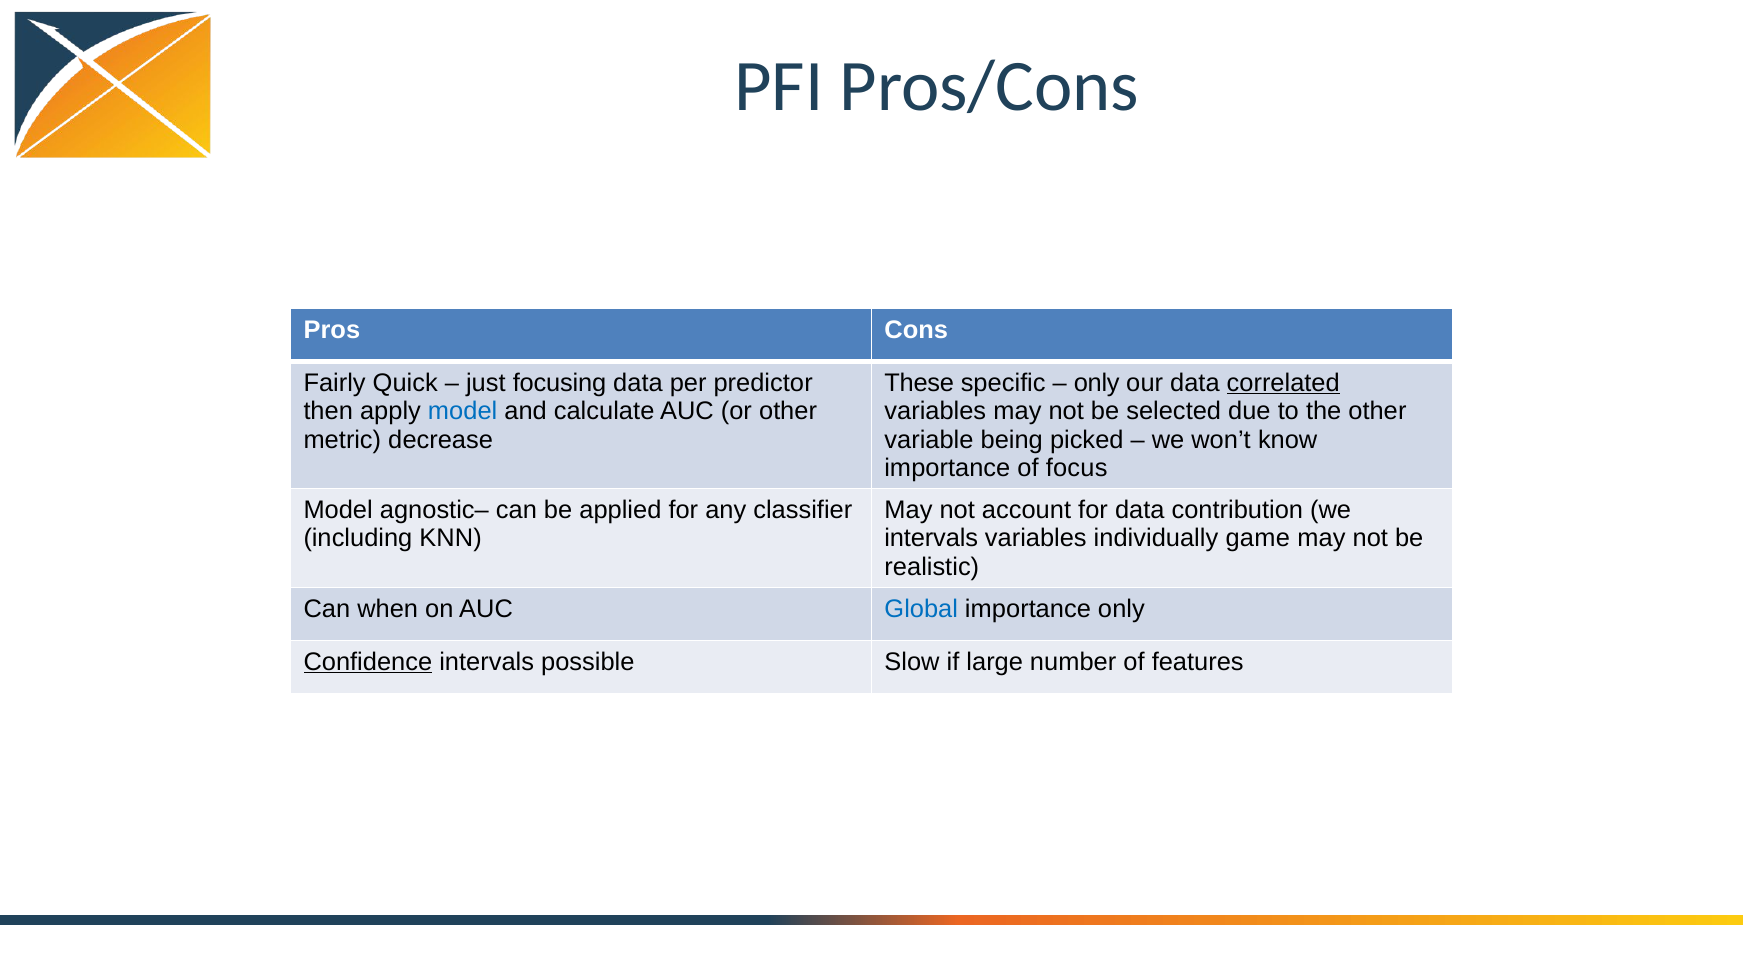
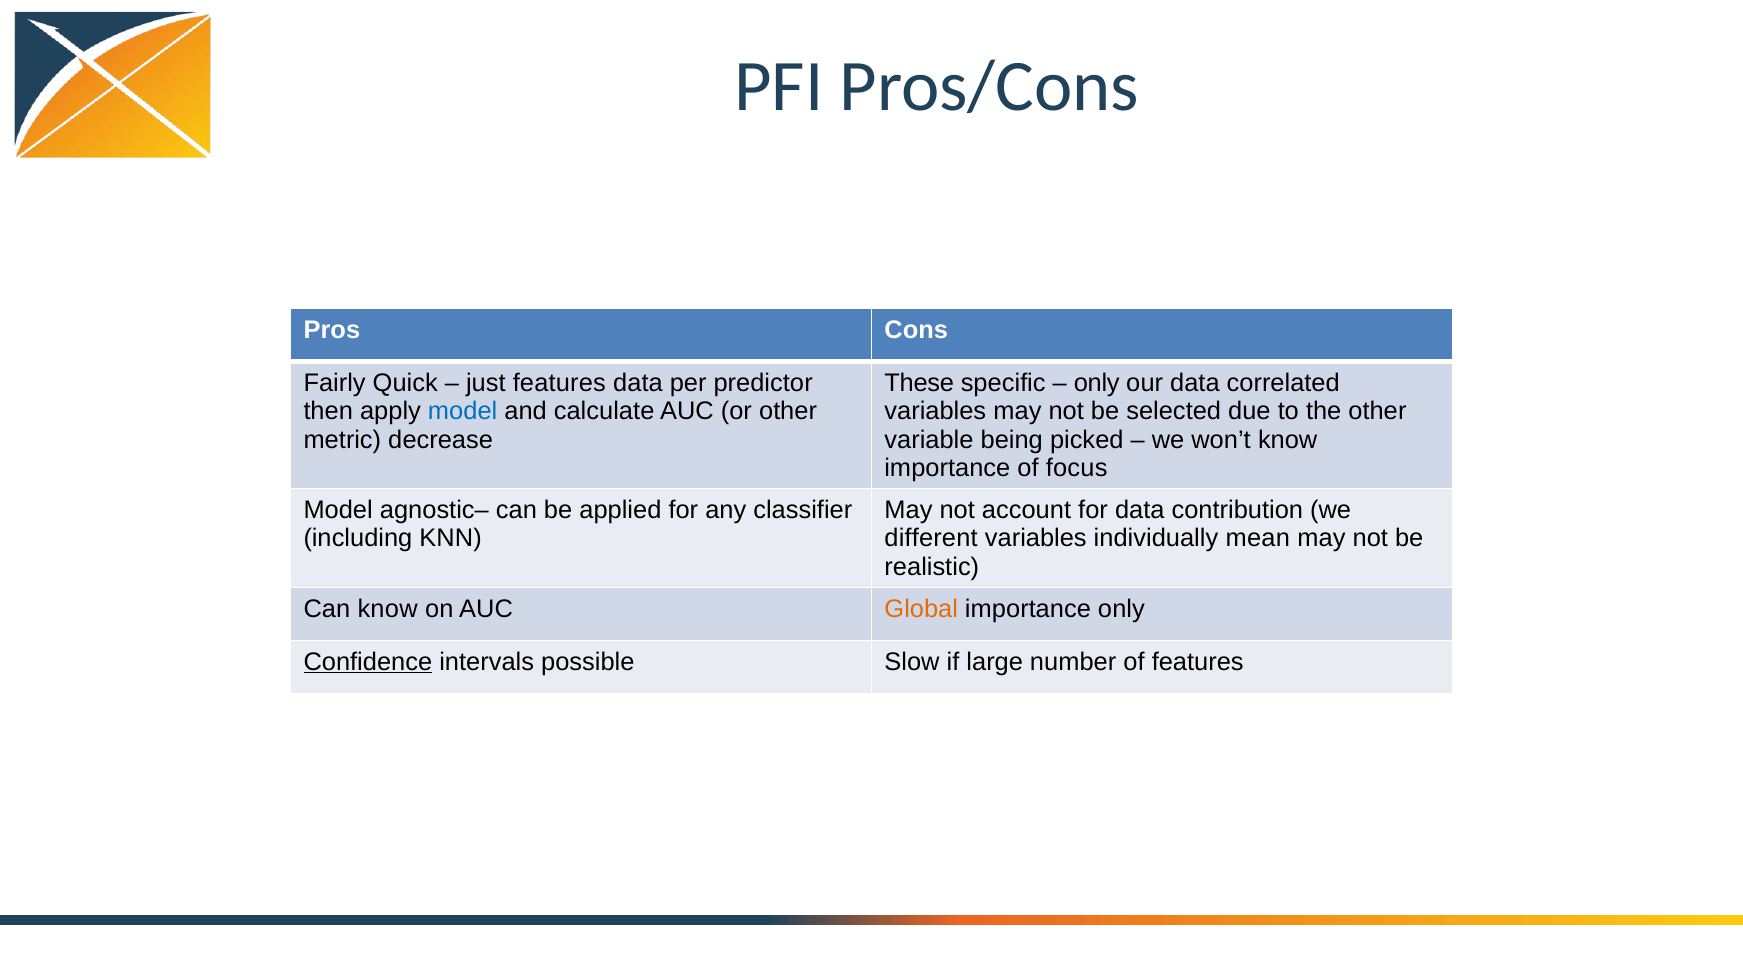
just focusing: focusing -> features (559, 383)
correlated underline: present -> none (1283, 383)
intervals: intervals -> different (931, 539)
game: game -> mean (1258, 539)
Can when: when -> know (388, 609)
Global colour: blue -> orange (921, 609)
